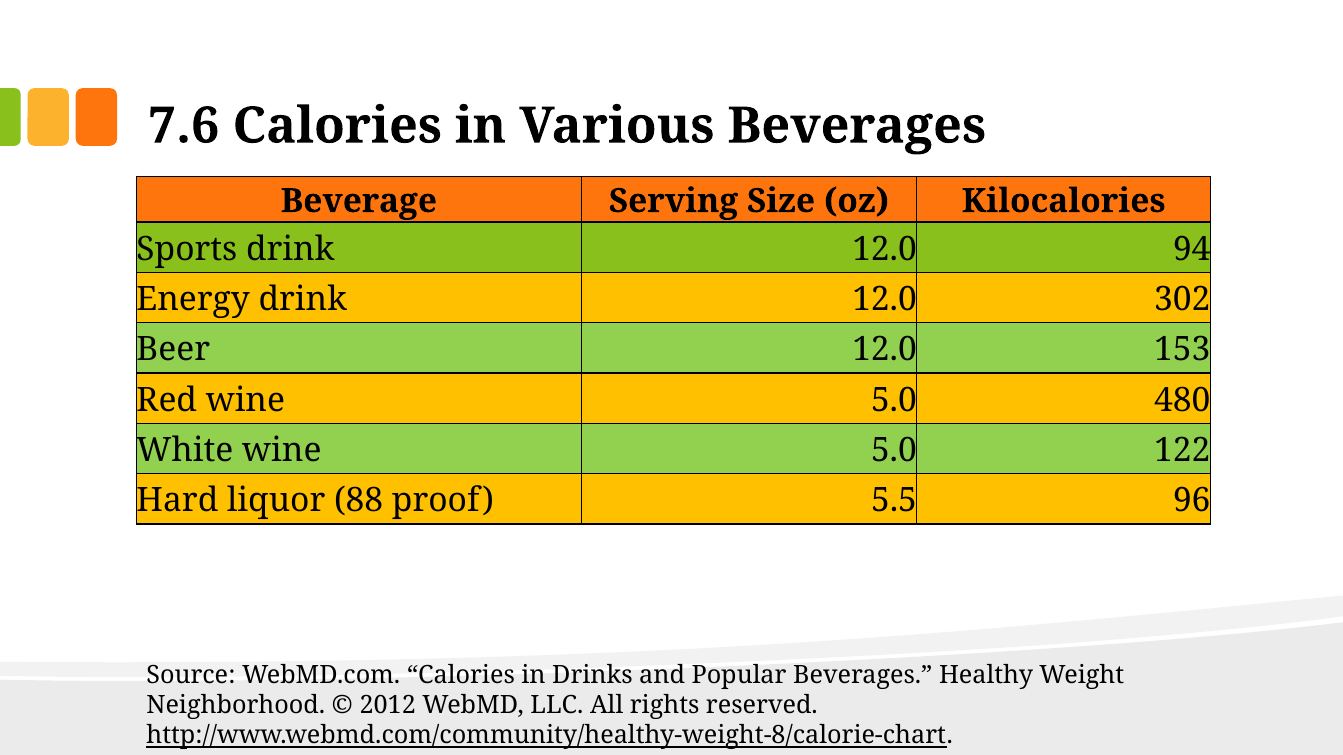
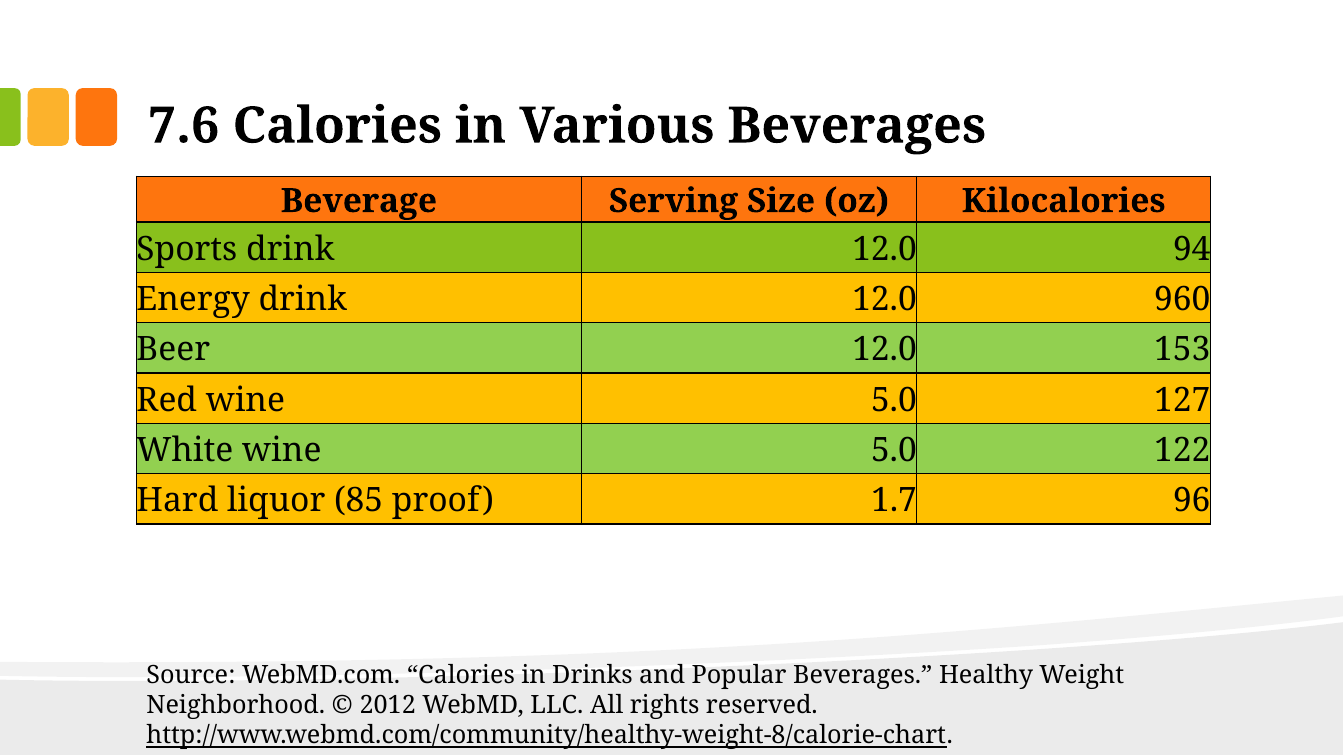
302: 302 -> 960 (1182, 300)
480: 480 -> 127 (1182, 400)
88: 88 -> 85 (359, 501)
5.5: 5.5 -> 1.7 (894, 501)
